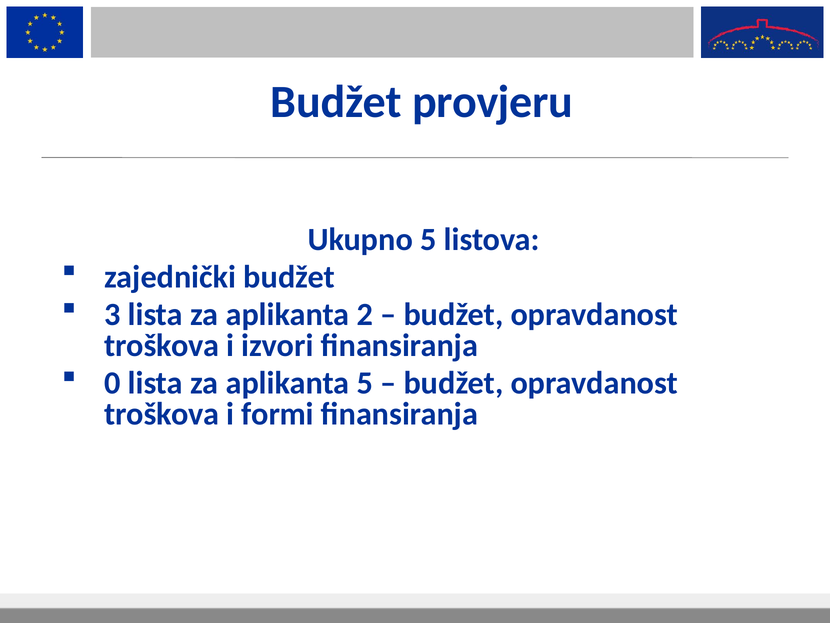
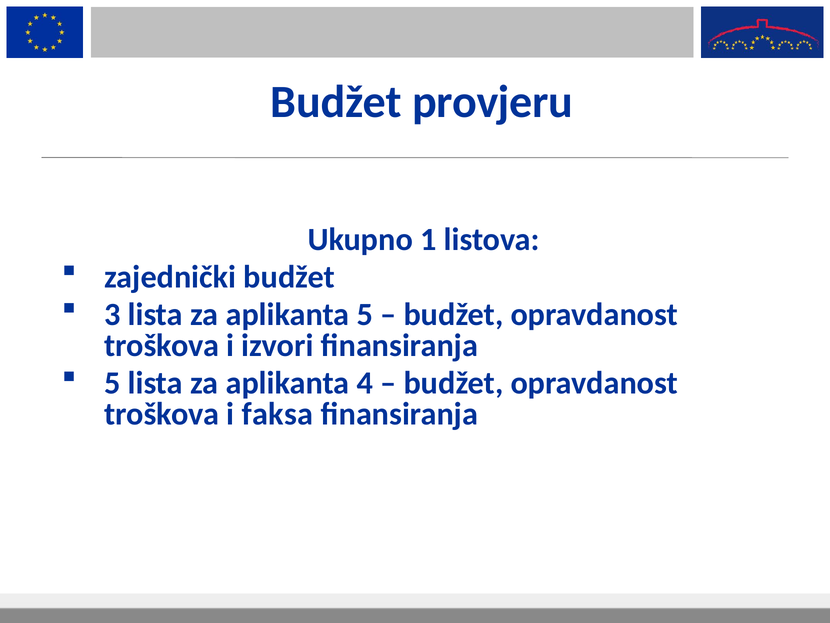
Ukupno 5: 5 -> 1 (428, 239)
aplikanta 2: 2 -> 5 (365, 314)
0: 0 -> 5 (112, 383)
aplikanta 5: 5 -> 4 (365, 383)
formi: formi -> faksa (277, 414)
